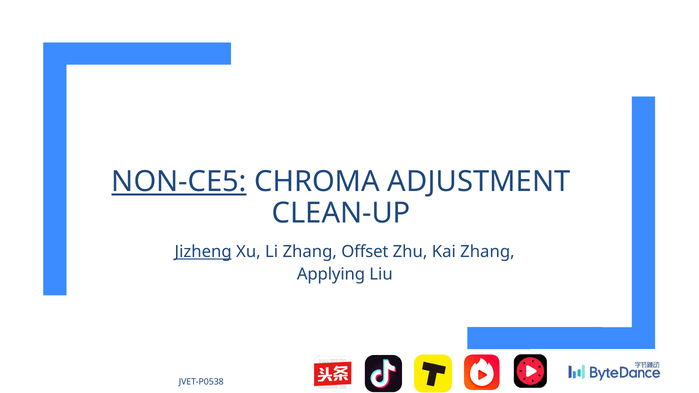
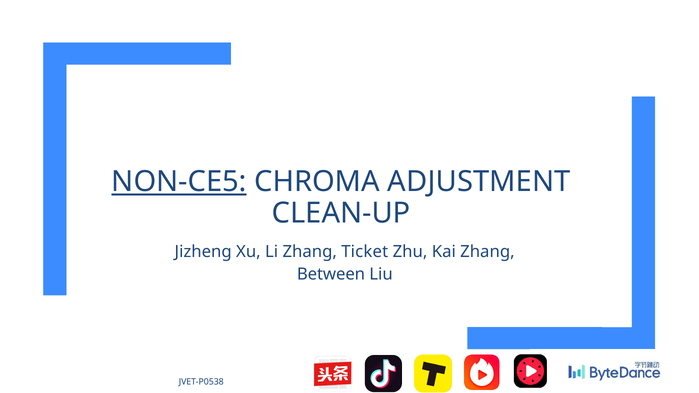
Jizheng underline: present -> none (203, 252)
Offset: Offset -> Ticket (365, 252)
Applying: Applying -> Between (331, 274)
